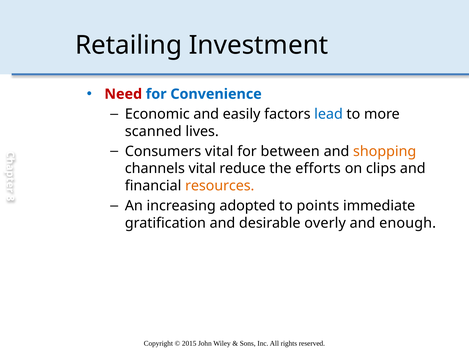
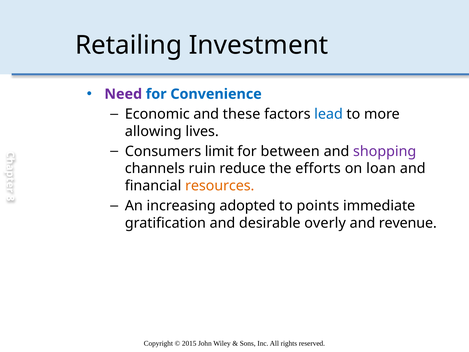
Need colour: red -> purple (123, 94)
easily: easily -> these (242, 114)
scanned: scanned -> allowing (153, 131)
Consumers vital: vital -> limit (219, 151)
shopping colour: orange -> purple (385, 151)
channels vital: vital -> ruin (202, 168)
clips: clips -> loan (381, 168)
enough: enough -> revenue (408, 223)
